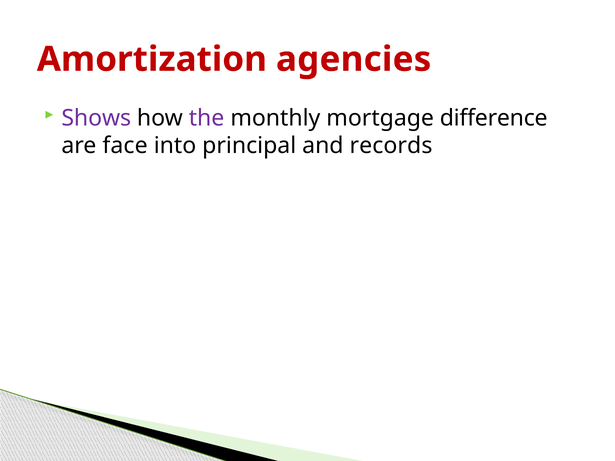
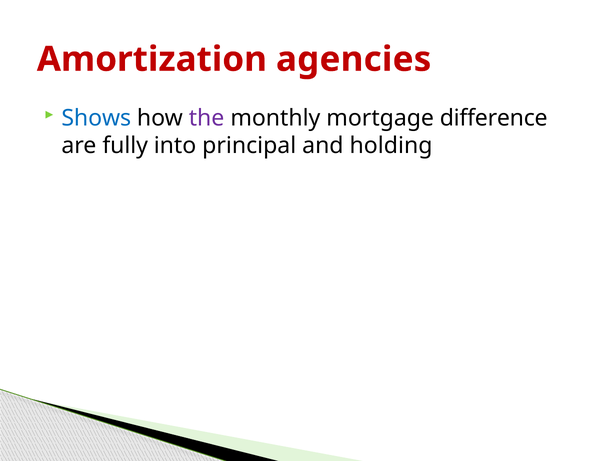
Shows colour: purple -> blue (96, 118)
face: face -> fully (125, 146)
records: records -> holding (391, 146)
